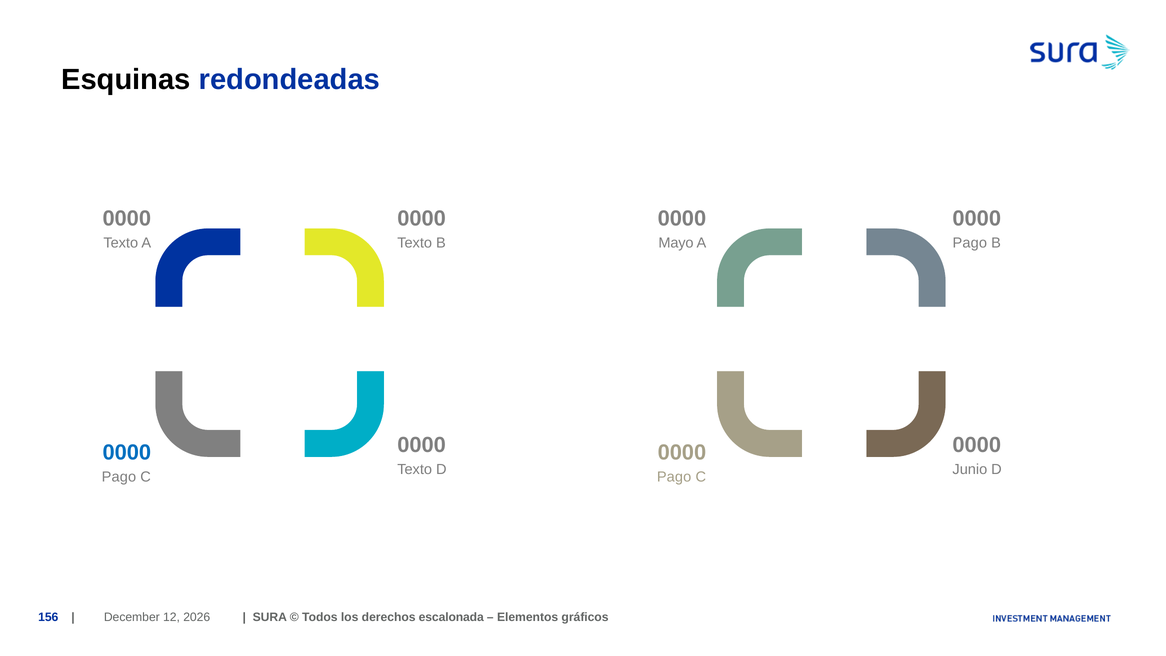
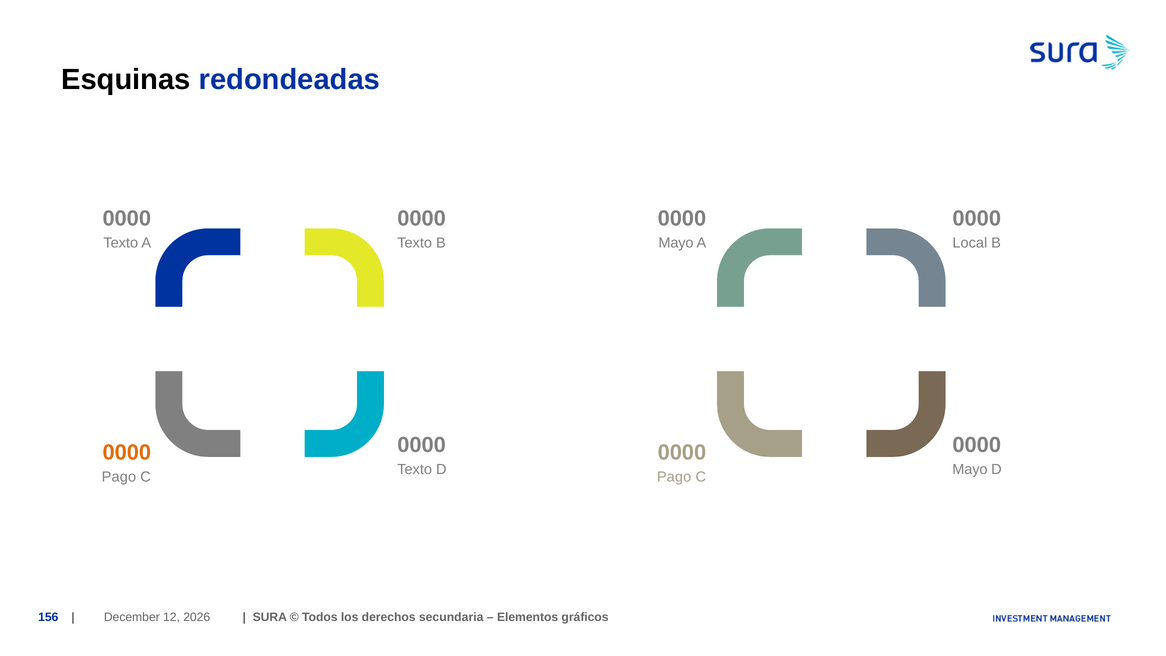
Pago: Pago -> Local (970, 243)
0000 colour: blue -> orange (127, 453)
Junio: Junio -> Mayo (970, 469)
escalonada: escalonada -> secundaria (451, 617)
